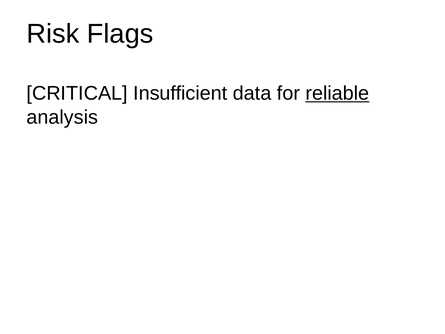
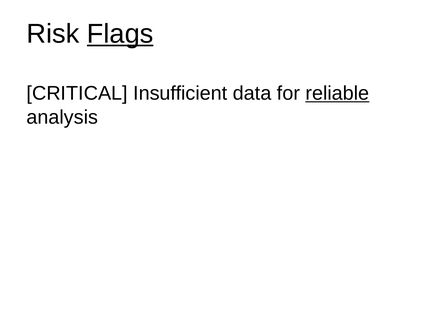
Flags underline: none -> present (120, 34)
